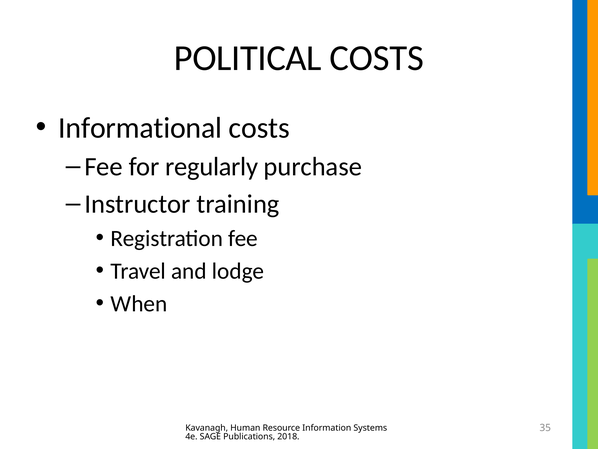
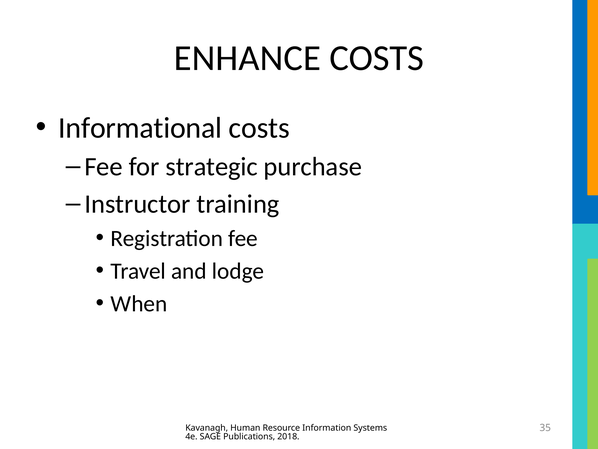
POLITICAL: POLITICAL -> ENHANCE (247, 58)
regularly: regularly -> strategic (212, 167)
